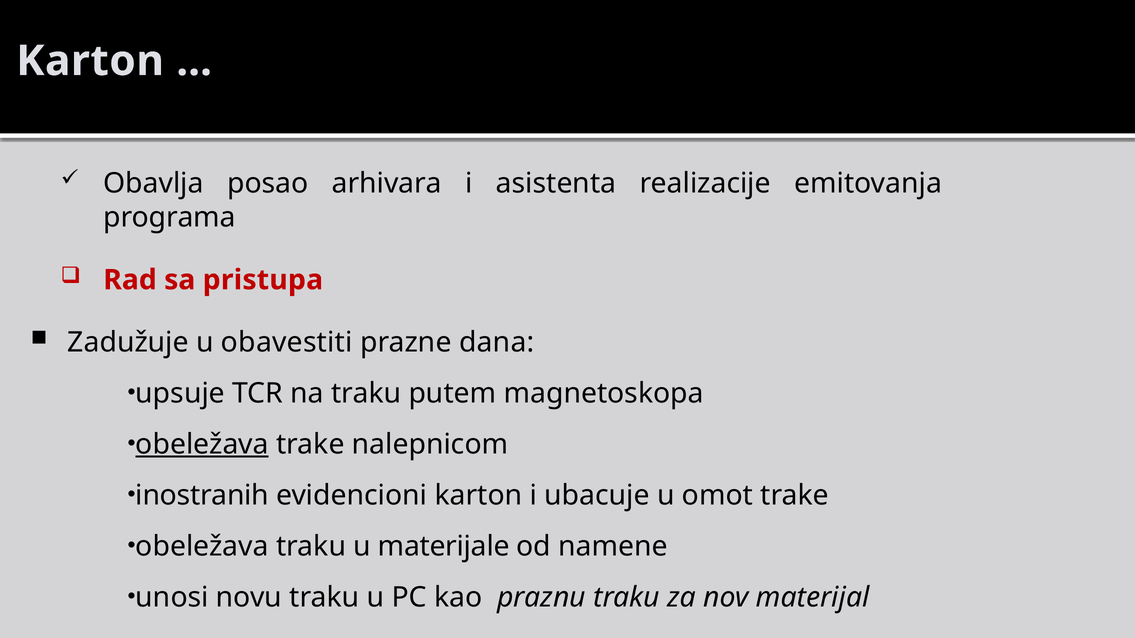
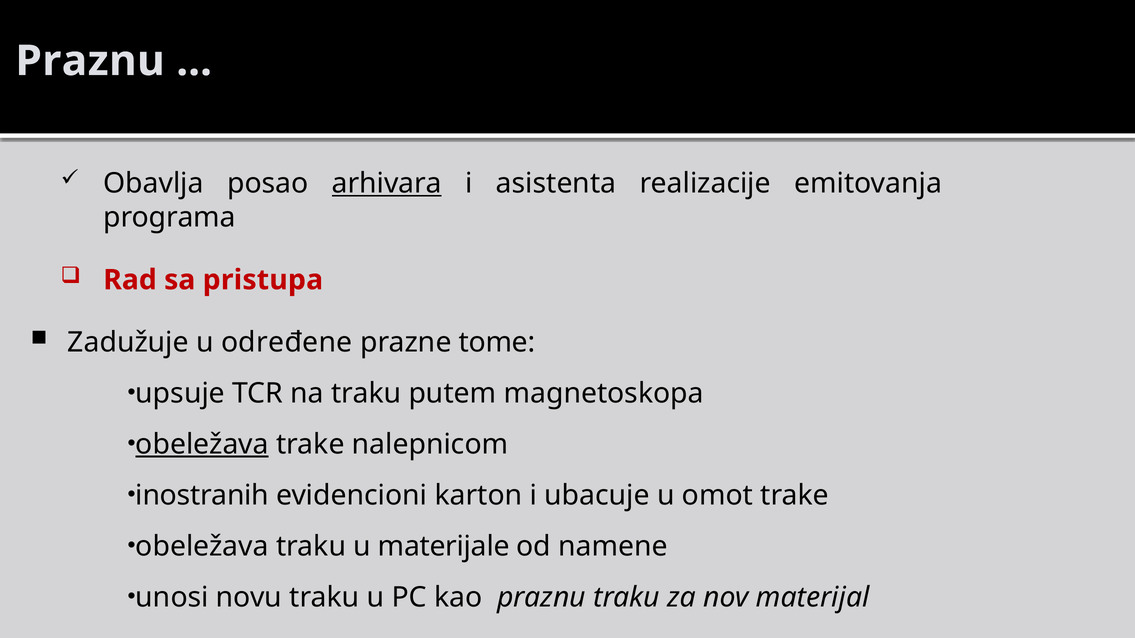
Karton: Karton -> Praznu (90, 61)
arhivara underline: none -> present (387, 184)
obavestiti: obavestiti -> određene (287, 343)
dana: dana -> tome (497, 343)
